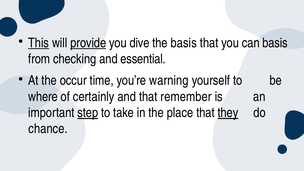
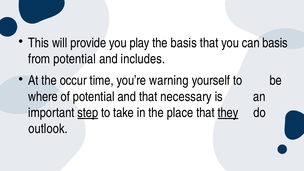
This underline: present -> none (39, 43)
provide underline: present -> none (88, 43)
dive: dive -> play (140, 43)
from checking: checking -> potential (75, 59)
essential: essential -> includes (143, 59)
of certainly: certainly -> potential (94, 97)
remember: remember -> necessary (186, 97)
chance: chance -> outlook (48, 129)
